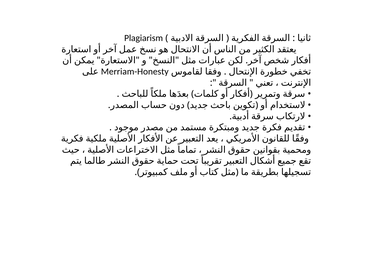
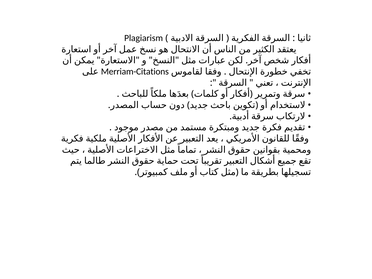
Merriam-Honesty: Merriam-Honesty -> Merriam-Citations (135, 72)
